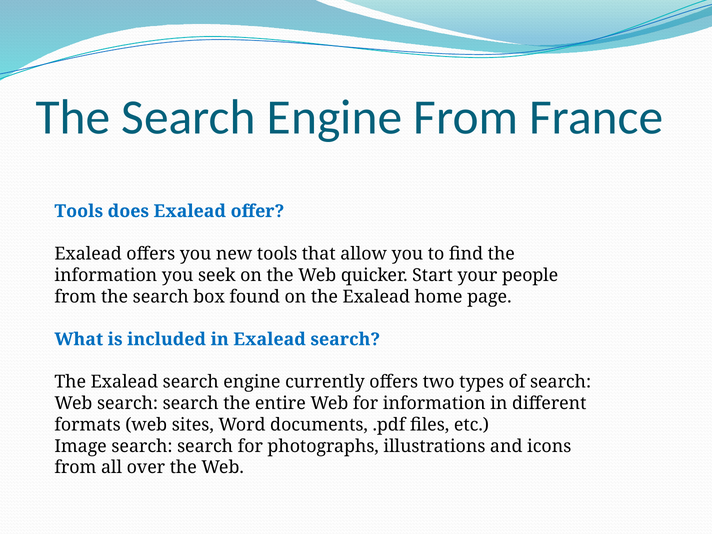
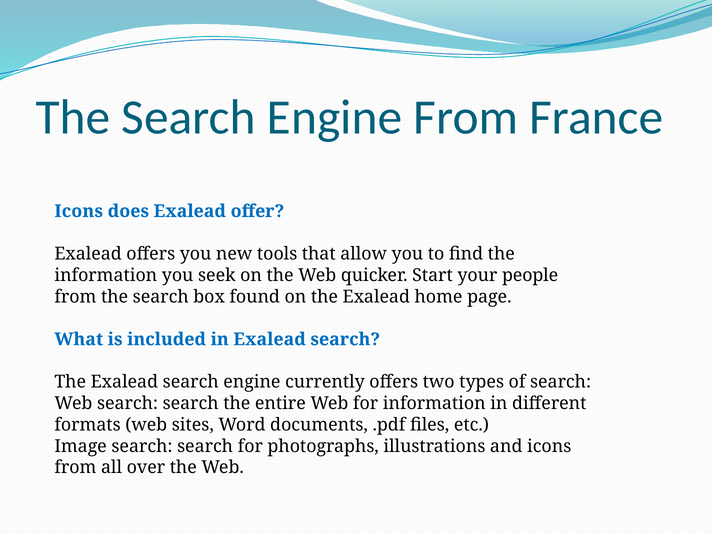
Tools: Tools -> Icons (79, 211)
